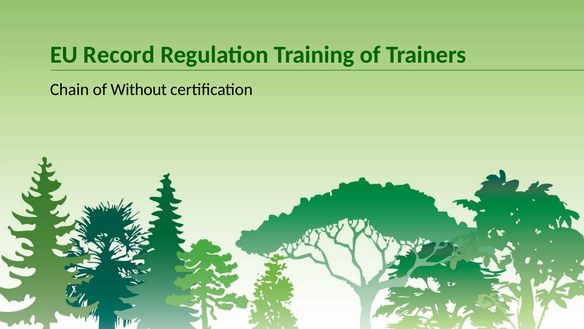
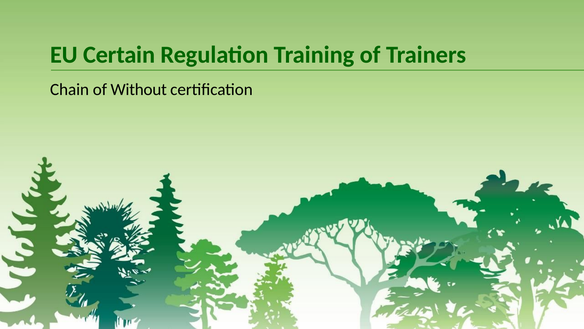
Record: Record -> Certain (119, 55)
